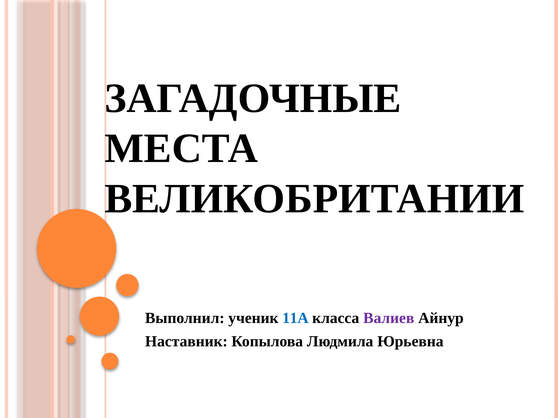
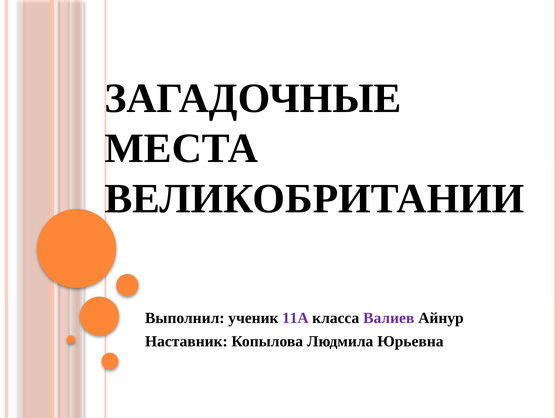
11А colour: blue -> purple (295, 319)
